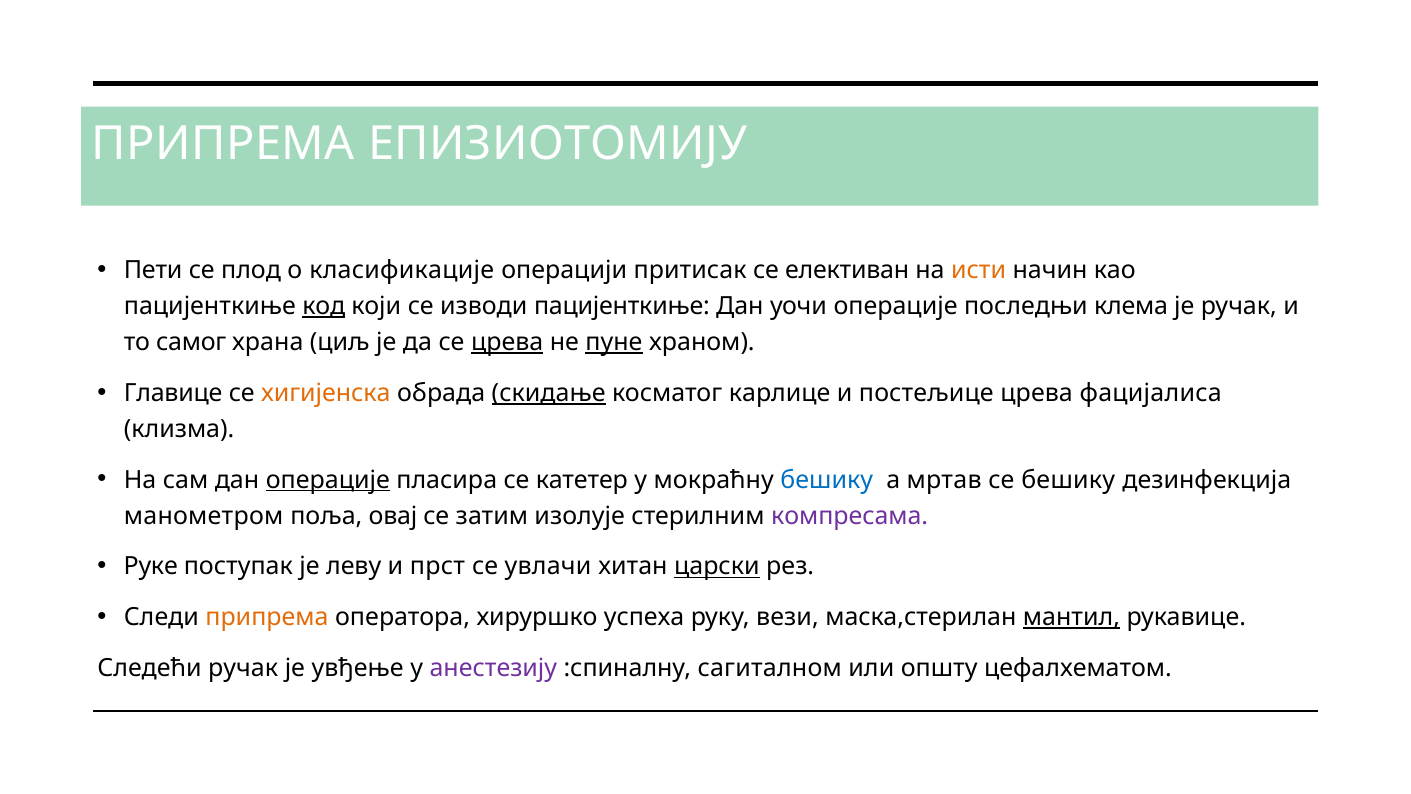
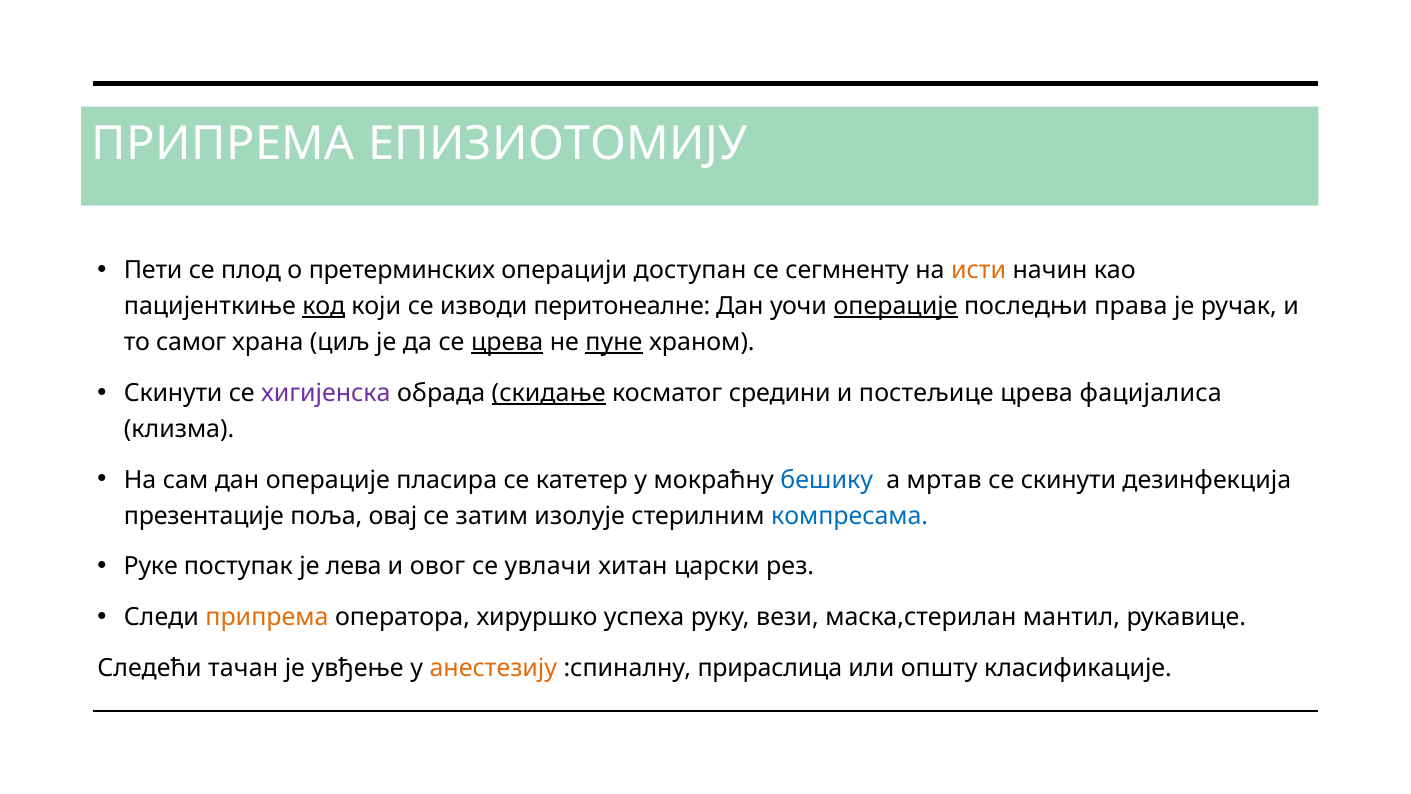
класификације: класификације -> претерминских (402, 270)
притисак: притисак -> доступан (690, 270)
елективан: елективан -> сегмненту (847, 270)
изводи пацијенткиње: пацијенткиње -> перитонеалне (622, 306)
операције underline: none -> present (896, 306)
клема: клема -> права (1131, 306)
Главице: Главице -> Скинути (173, 393)
хигијенска colour: orange -> purple (326, 393)
карлице: карлице -> средини (780, 393)
операције underline: present -> none (328, 480)
се бешику: бешику -> скинути (1068, 480)
манометром: манометром -> презентације (204, 516)
компресама colour: purple -> blue (850, 516)
леву: леву -> лева (354, 566)
прст: прст -> овог (438, 566)
царски underline: present -> none (717, 566)
мантил underline: present -> none (1072, 617)
Следећи ручак: ручак -> тачан (243, 668)
анестезију colour: purple -> orange (493, 668)
сагиталном: сагиталном -> прираслица (770, 668)
цефалхематом: цефалхематом -> класификације (1078, 668)
